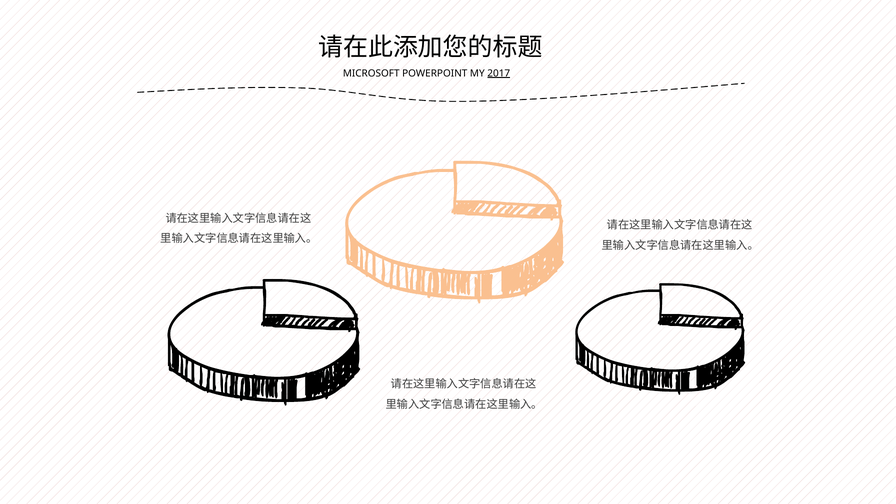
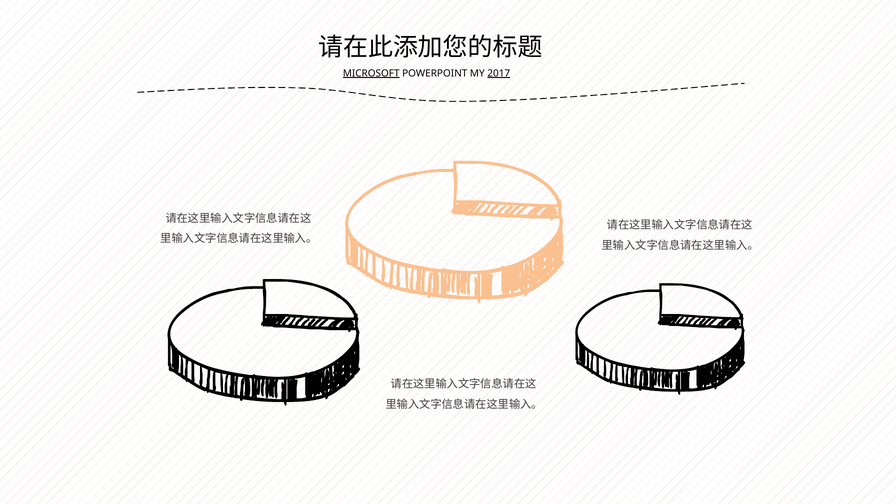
MICROSOFT underline: none -> present (371, 73)
